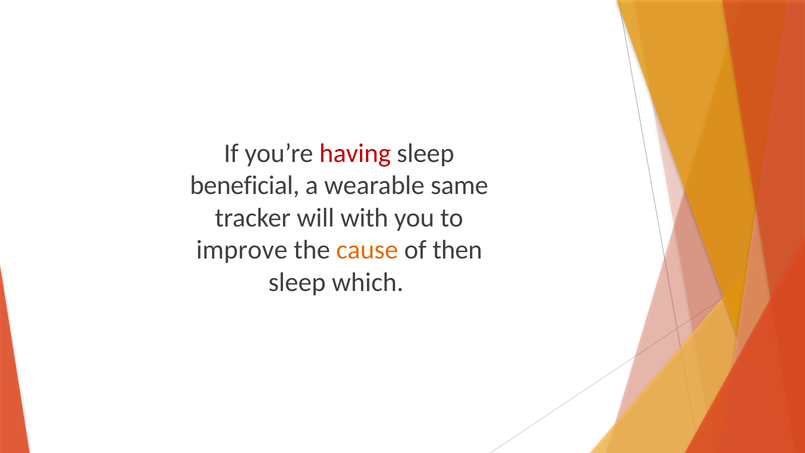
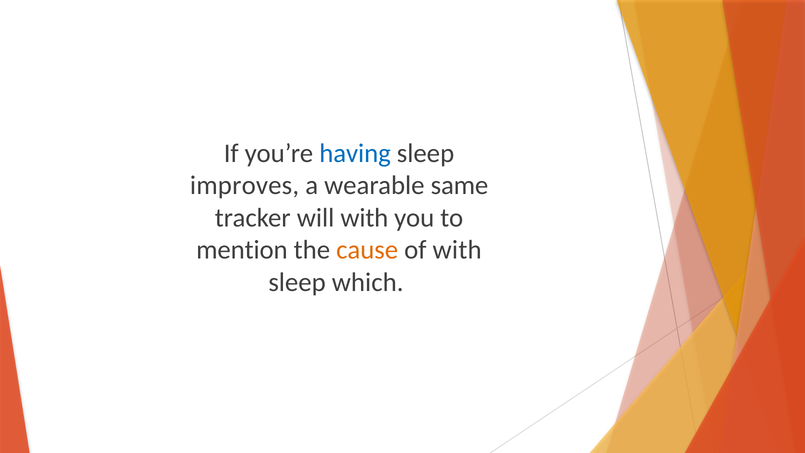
having colour: red -> blue (355, 153)
beneficial: beneficial -> improves (245, 186)
improve: improve -> mention (242, 250)
of then: then -> with (457, 250)
